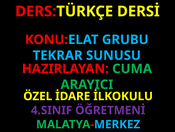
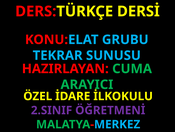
4.SINIF: 4.SINIF -> 2.SINIF (52, 110)
